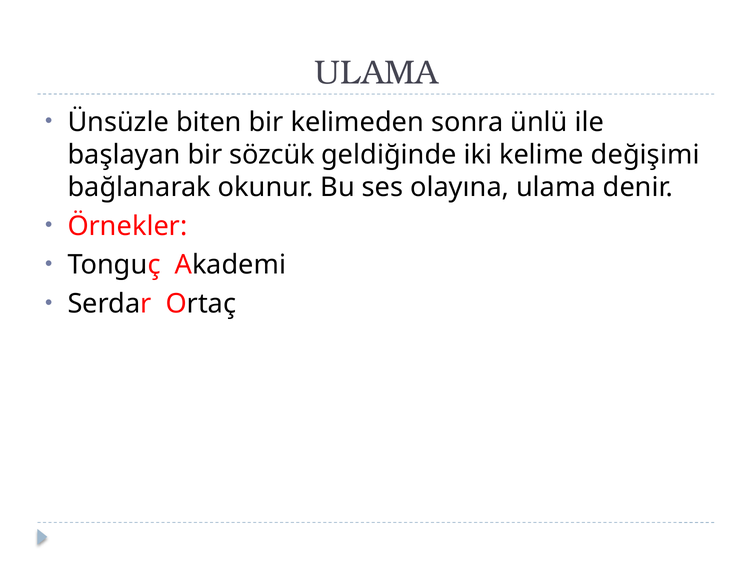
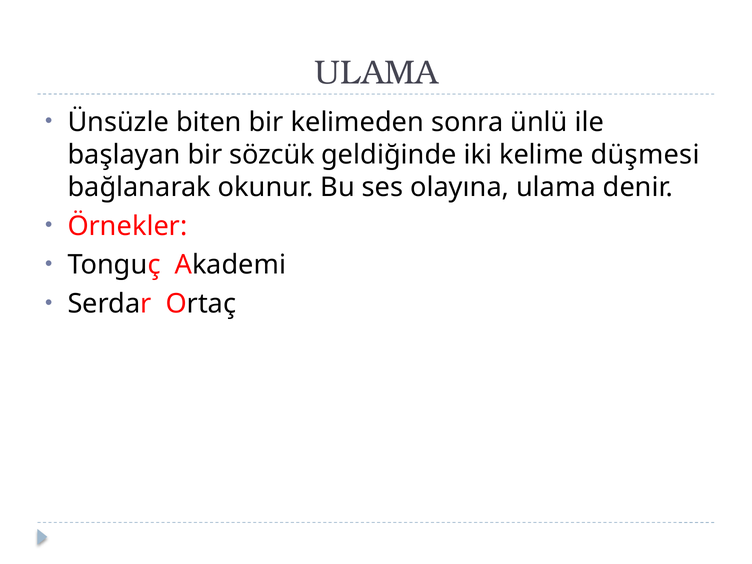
değişimi: değişimi -> düşmesi (645, 155)
